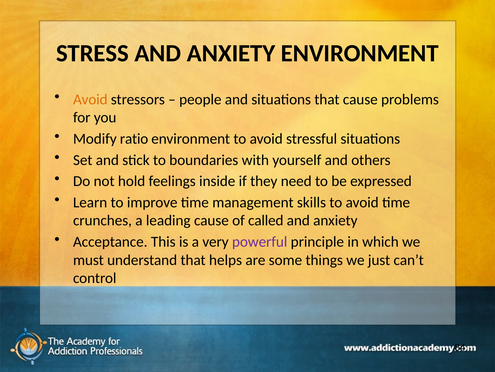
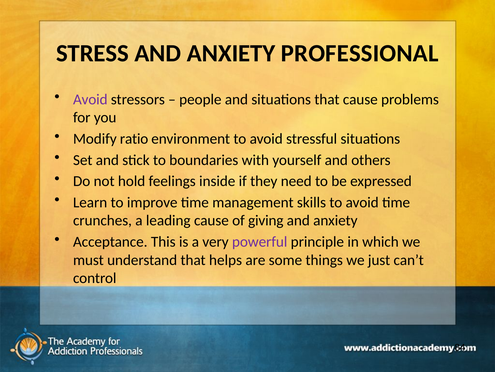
ANXIETY ENVIRONMENT: ENVIRONMENT -> PROFESSIONAL (360, 53)
Avoid colour: orange -> purple (90, 99)
called: called -> giving (266, 220)
